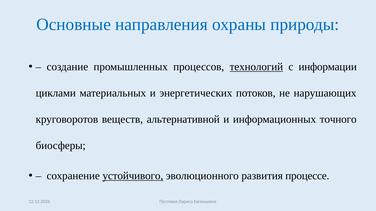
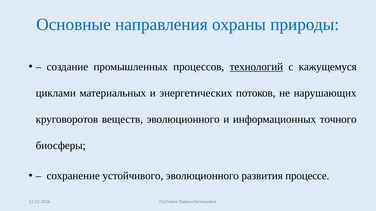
информации: информации -> кажущемуся (328, 67)
веществ альтернативной: альтернативной -> эволюционного (183, 120)
устойчивого underline: present -> none (133, 176)
